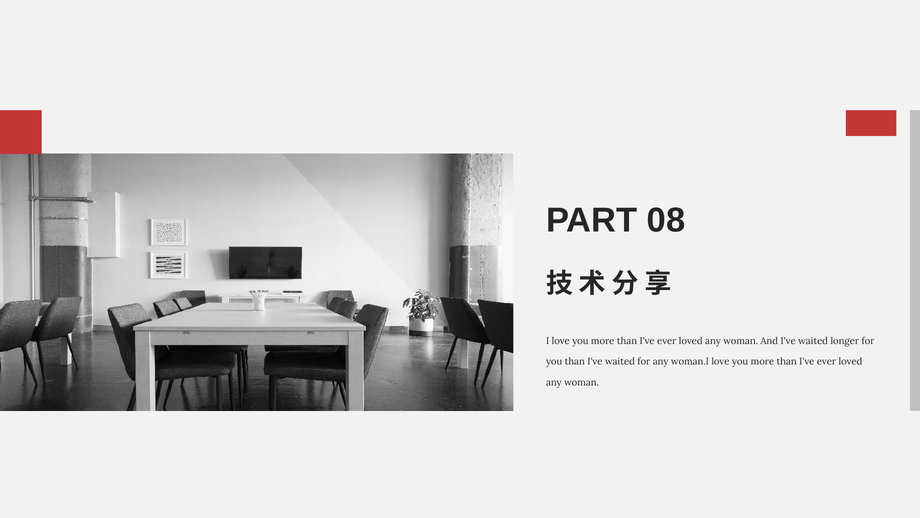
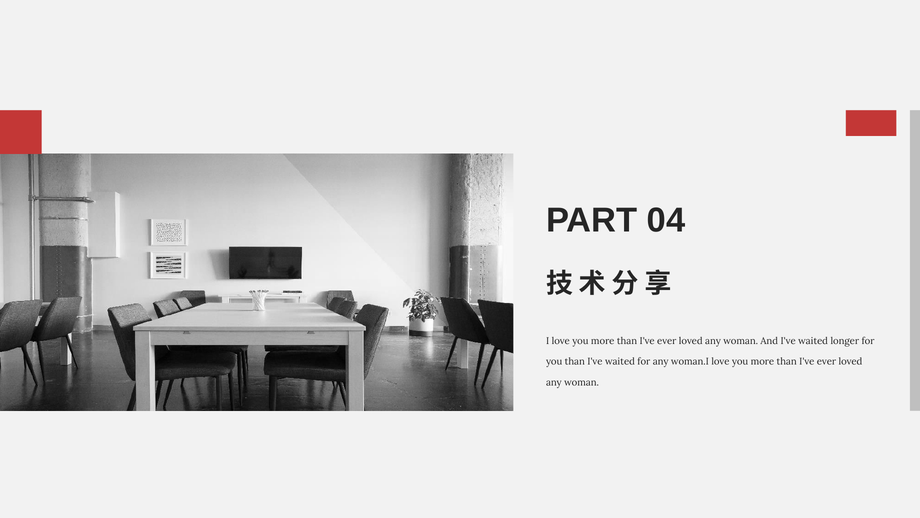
08: 08 -> 04 (666, 220)
